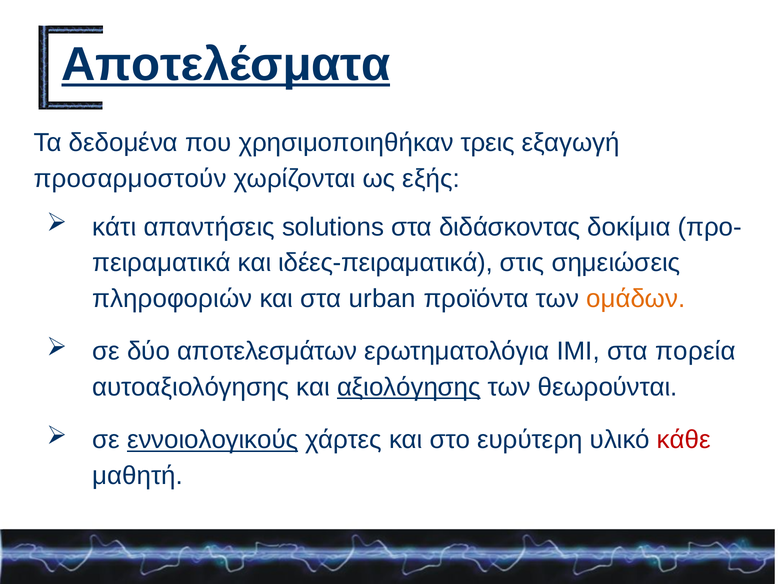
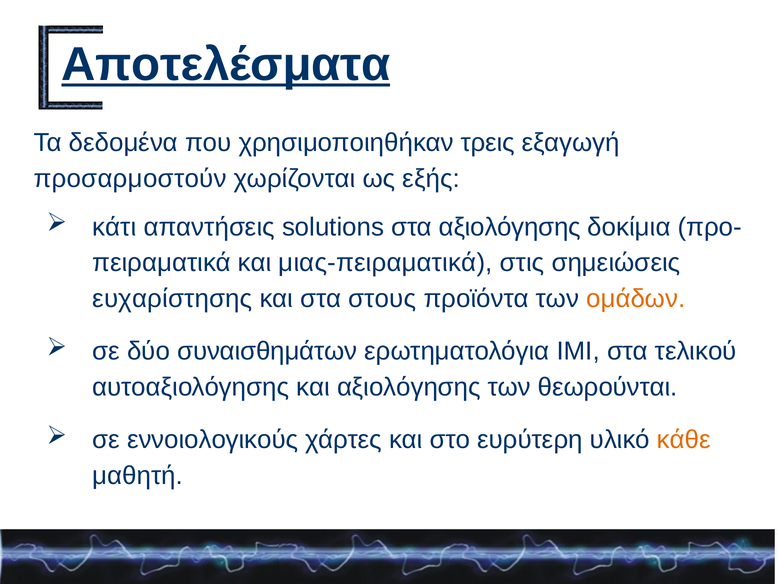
στα διδάσκοντας: διδάσκοντας -> αξιολόγησης (510, 227)
ιδέες-πειραματικά: ιδέες-πειραματικά -> μιας-πειραματικά (386, 263)
πληροφοριών: πληροφοριών -> ευχαρίστησης (172, 298)
urban: urban -> στους (382, 298)
αποτελεσμάτων: αποτελεσμάτων -> συναισθημάτων (267, 351)
πορεία: πορεία -> τελικού (696, 351)
αξιολόγησης underline: present -> none (409, 387)
εννοιολογικούς underline: present -> none (213, 439)
κάθε colour: red -> orange (684, 439)
